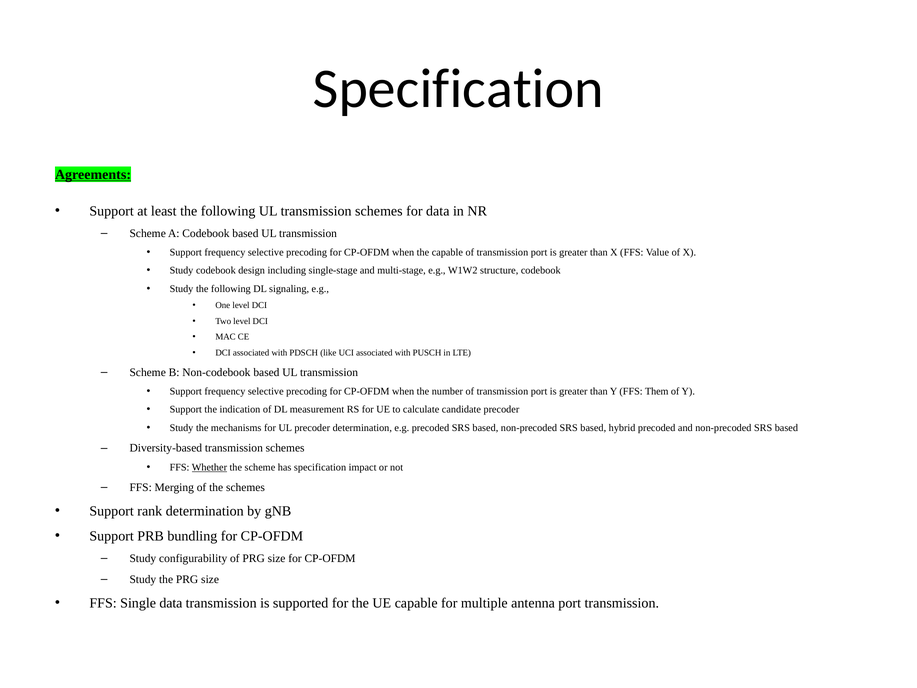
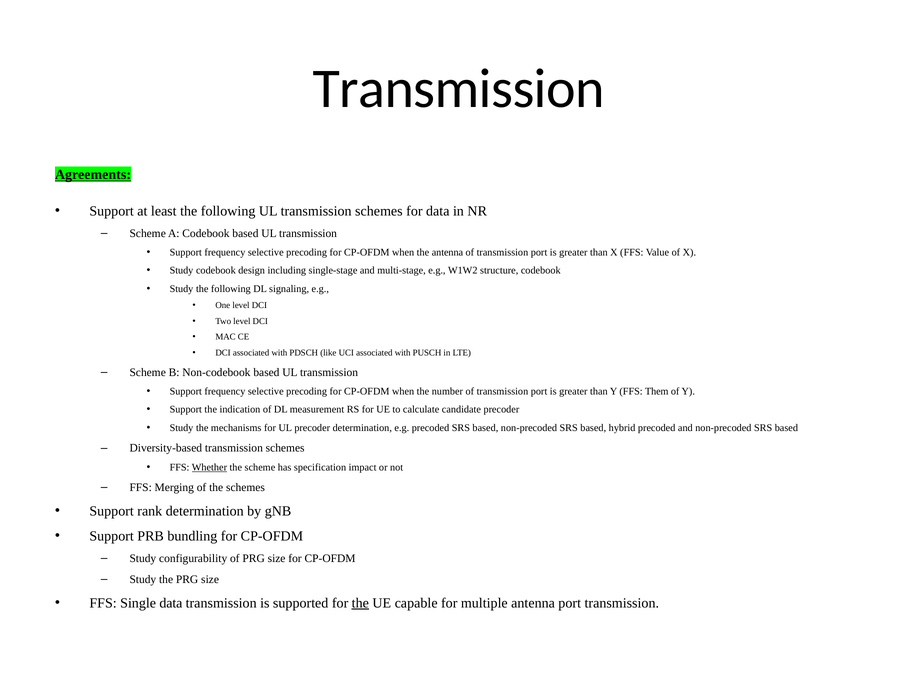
Specification: Specification -> Transmission (459, 89)
the capable: capable -> antenna (447, 252)
the underline: none -> present (360, 603)
